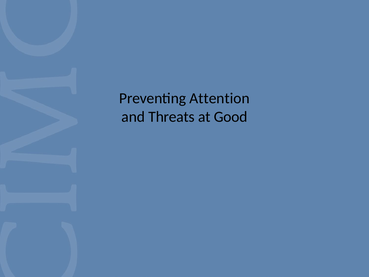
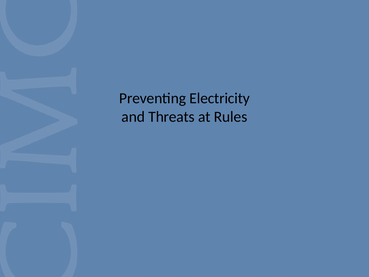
Attention: Attention -> Electricity (220, 98)
Good: Good -> Rules (231, 117)
